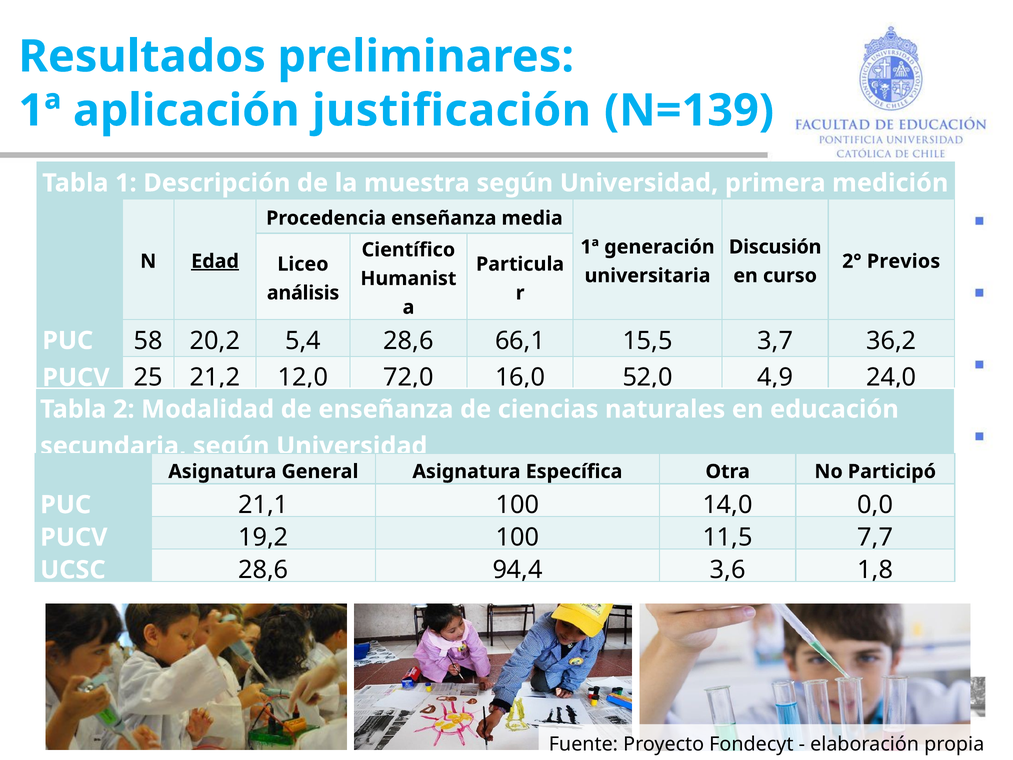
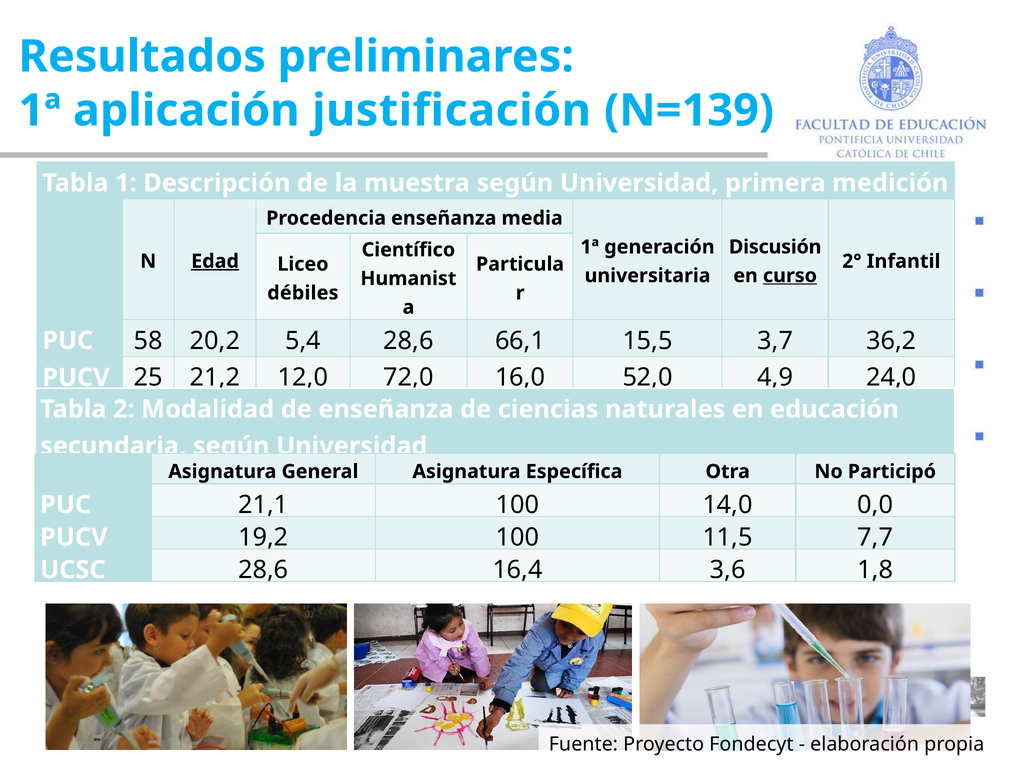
Previos: Previos -> Infantil (904, 261)
curso underline: none -> present (790, 276)
análisis: análisis -> débiles (303, 293)
94,4: 94,4 -> 16,4 (518, 570)
